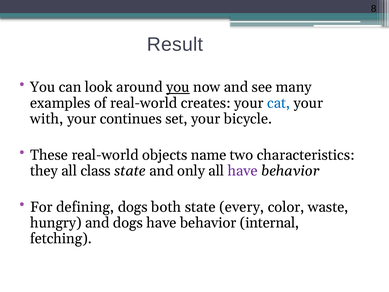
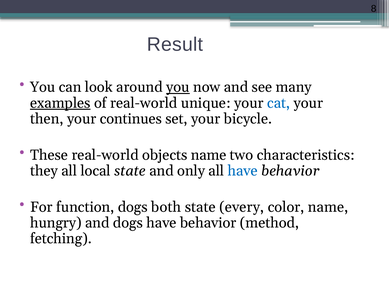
examples underline: none -> present (60, 103)
creates: creates -> unique (206, 103)
with: with -> then (47, 119)
class: class -> local (96, 171)
have colour: purple -> blue (243, 171)
defining: defining -> function (85, 207)
color waste: waste -> name (328, 207)
internal: internal -> method (269, 223)
